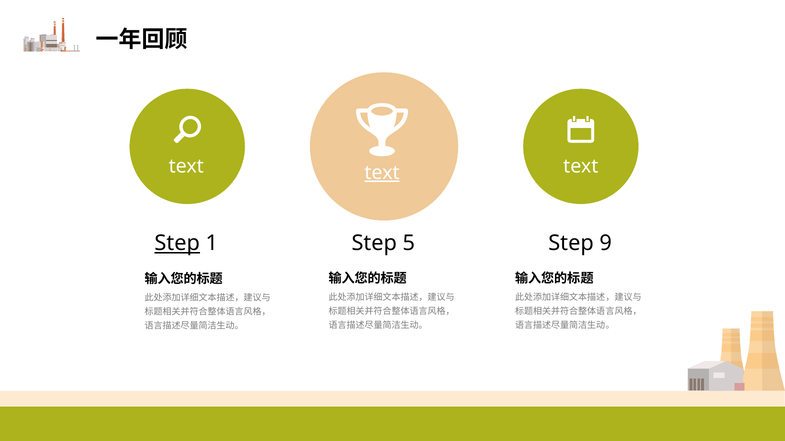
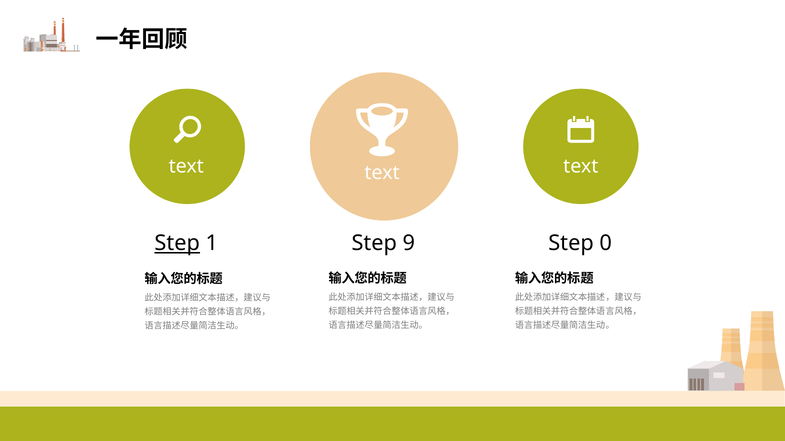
text underline: present -> none (382, 173)
5: 5 -> 9 (409, 244)
9: 9 -> 0 (606, 244)
